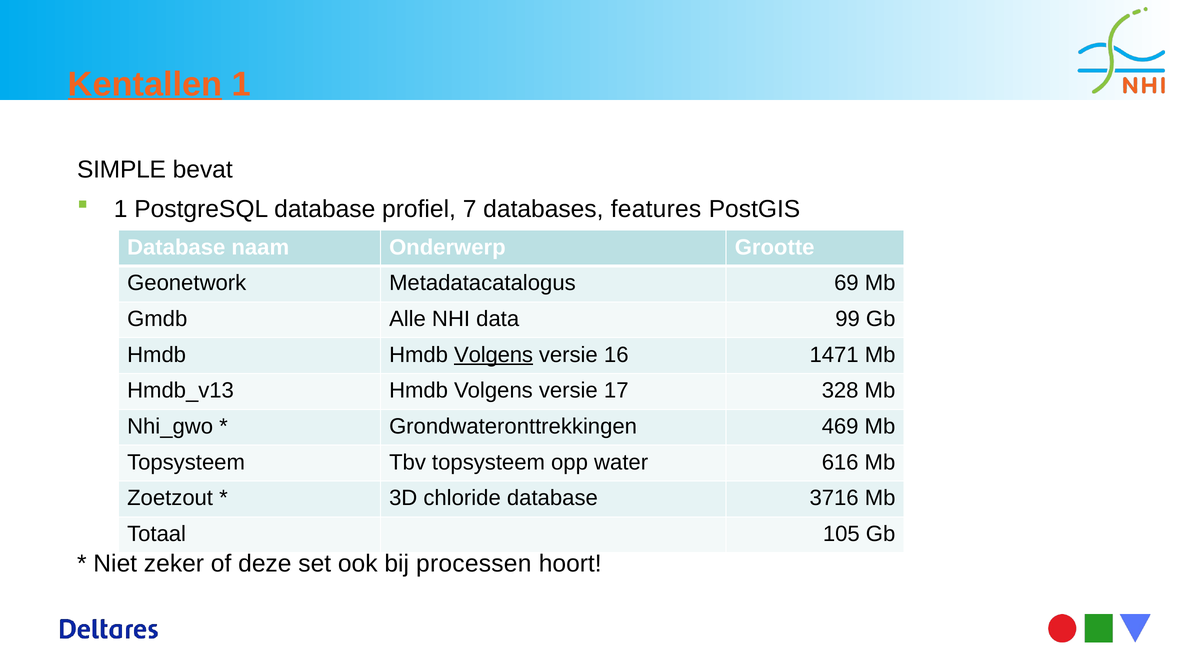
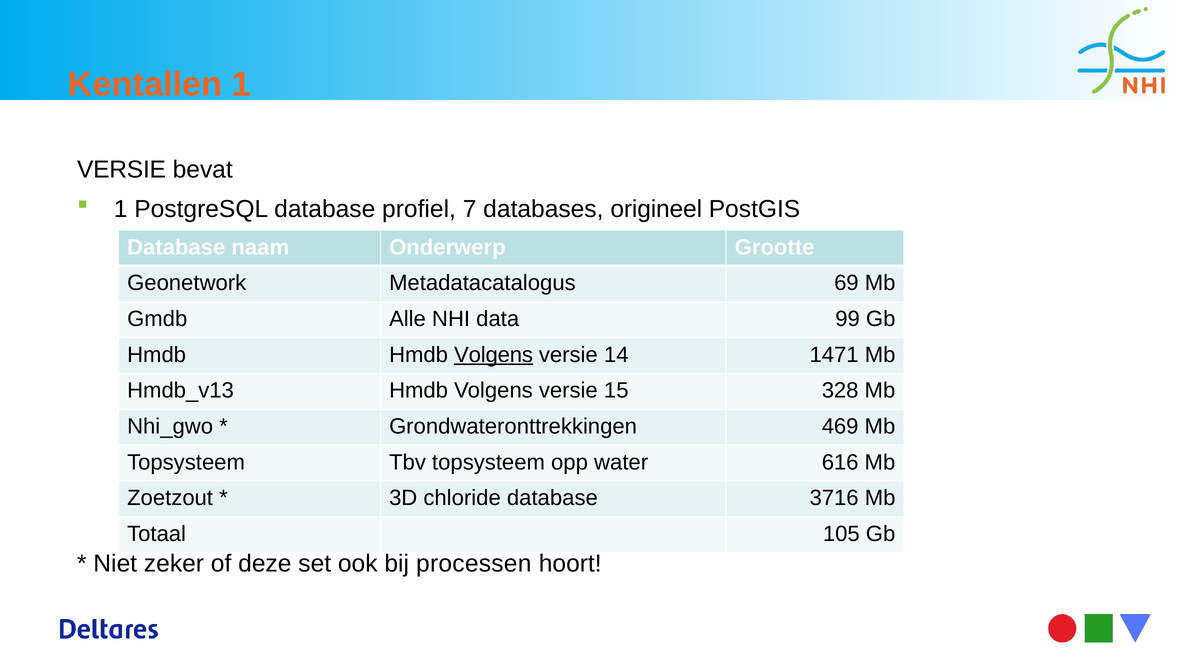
Kentallen underline: present -> none (145, 84)
SIMPLE: SIMPLE -> VERSIE (121, 170)
features: features -> origineel (656, 209)
16: 16 -> 14 (616, 355)
17: 17 -> 15 (616, 391)
